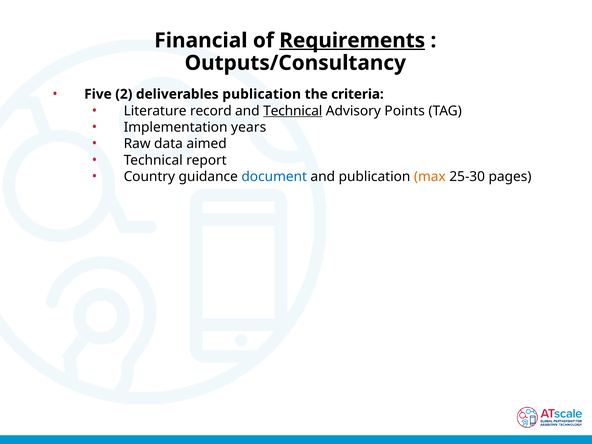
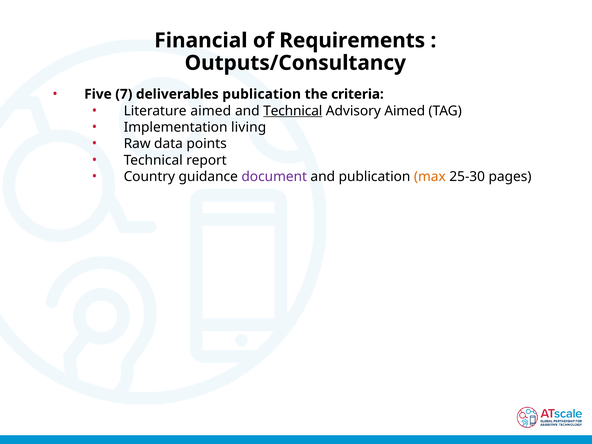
Requirements underline: present -> none (352, 40)
2: 2 -> 7 (124, 94)
Literature record: record -> aimed (211, 111)
Advisory Points: Points -> Aimed (405, 111)
years: years -> living (249, 127)
aimed: aimed -> points (207, 144)
document colour: blue -> purple (274, 177)
